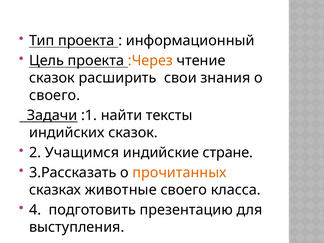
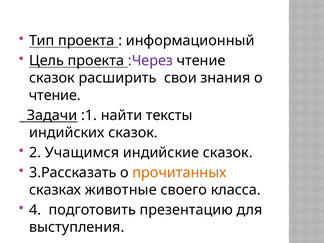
:Через colour: orange -> purple (150, 61)
своего: своего -> чтение (55, 95)
индийские стране: стране -> сказок (228, 153)
